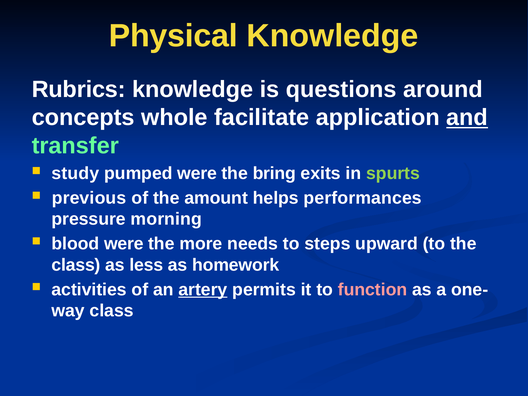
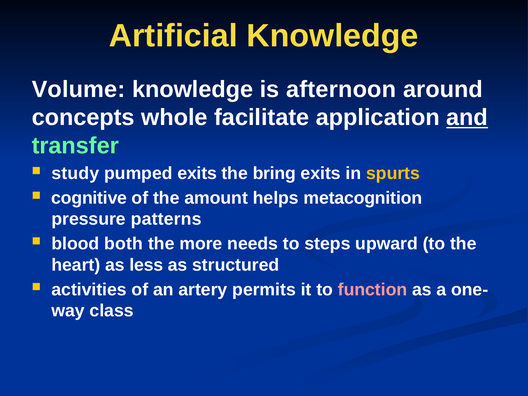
Physical: Physical -> Artificial (173, 36)
Rubrics: Rubrics -> Volume (79, 89)
questions: questions -> afternoon (341, 89)
pumped were: were -> exits (197, 173)
spurts colour: light green -> yellow (393, 173)
previous: previous -> cognitive (89, 198)
performances: performances -> metacognition (363, 198)
morning: morning -> patterns (166, 219)
blood were: were -> both (124, 244)
class: class -> heart (76, 265)
homework: homework -> structured (236, 265)
artery underline: present -> none (203, 290)
